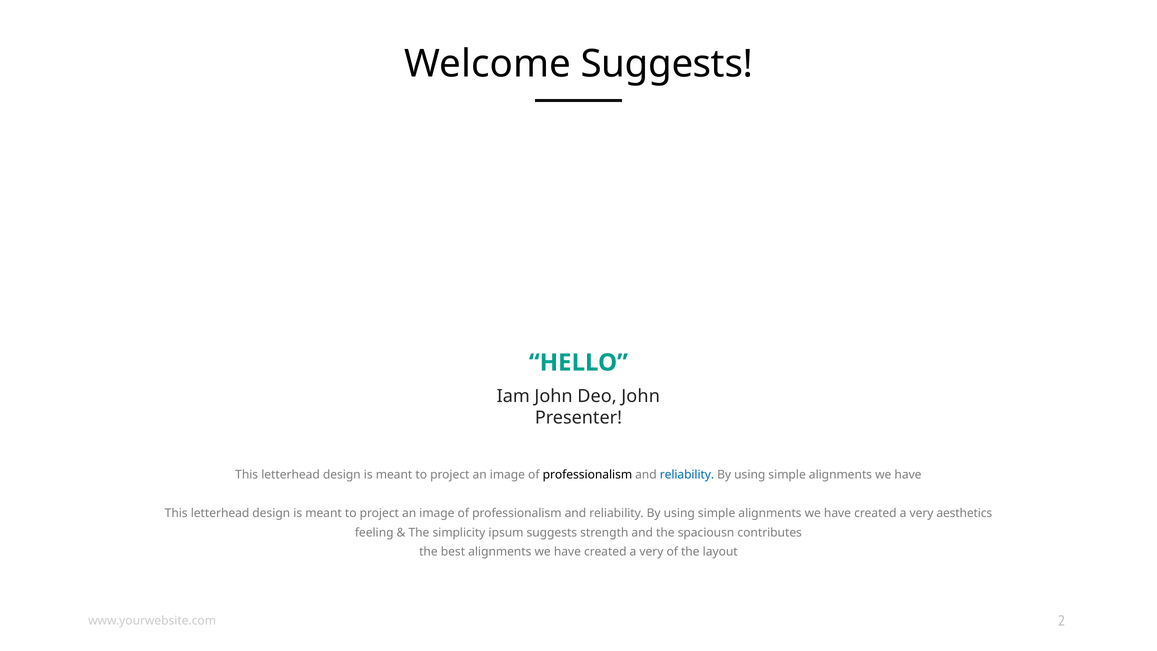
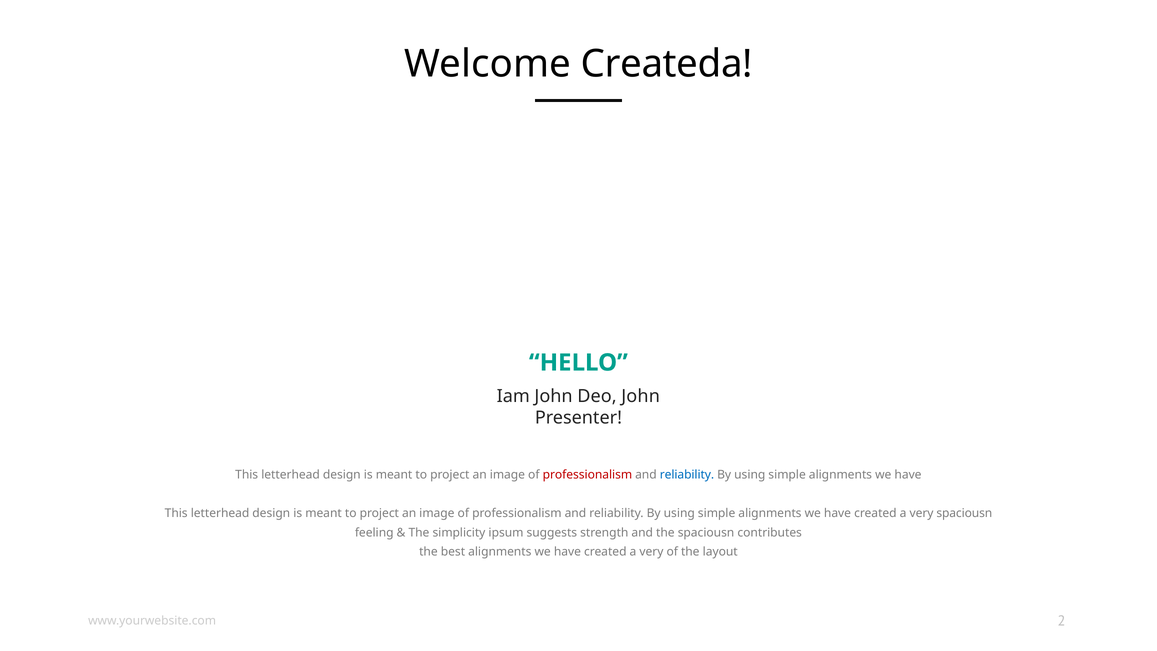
Welcome Suggests: Suggests -> Createda (667, 64)
professionalism colour: black -> red (587, 475)
very aesthetics: aesthetics -> spaciousn (964, 513)
